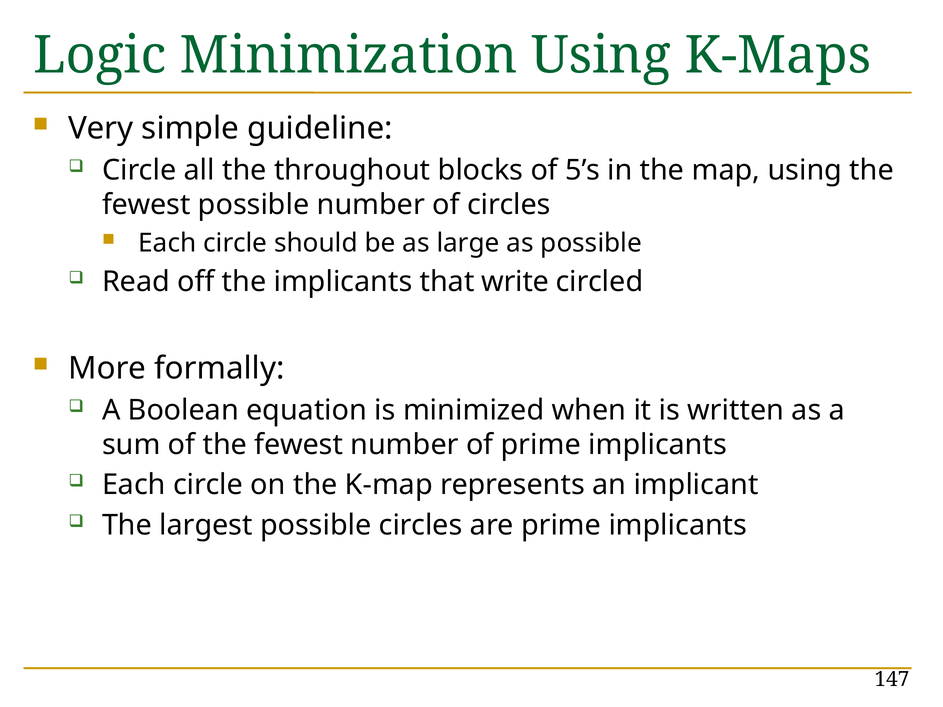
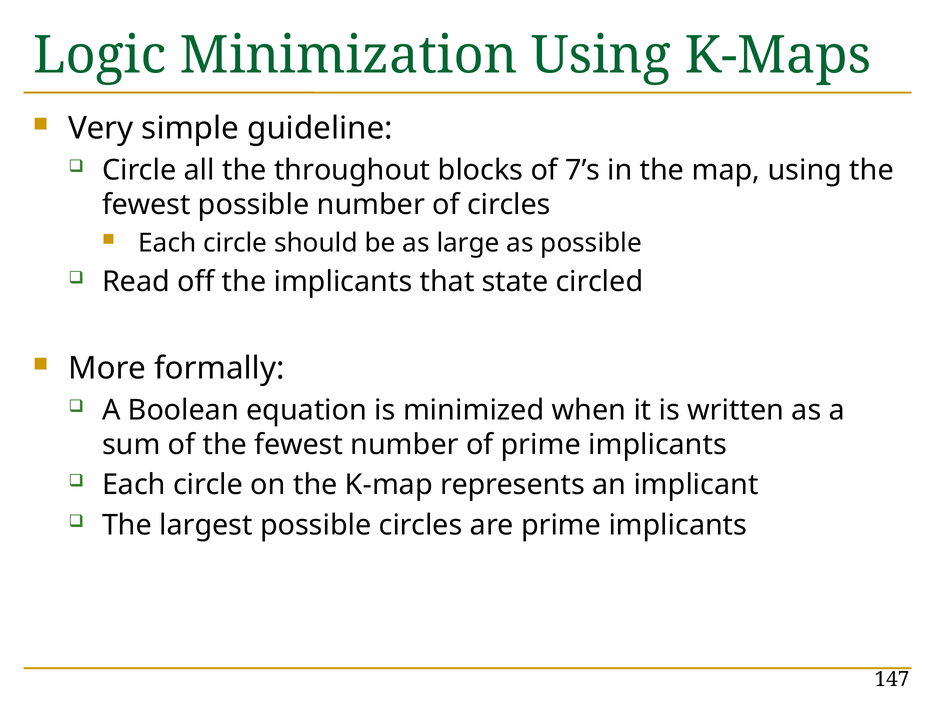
5’s: 5’s -> 7’s (583, 170)
write: write -> state (515, 282)
